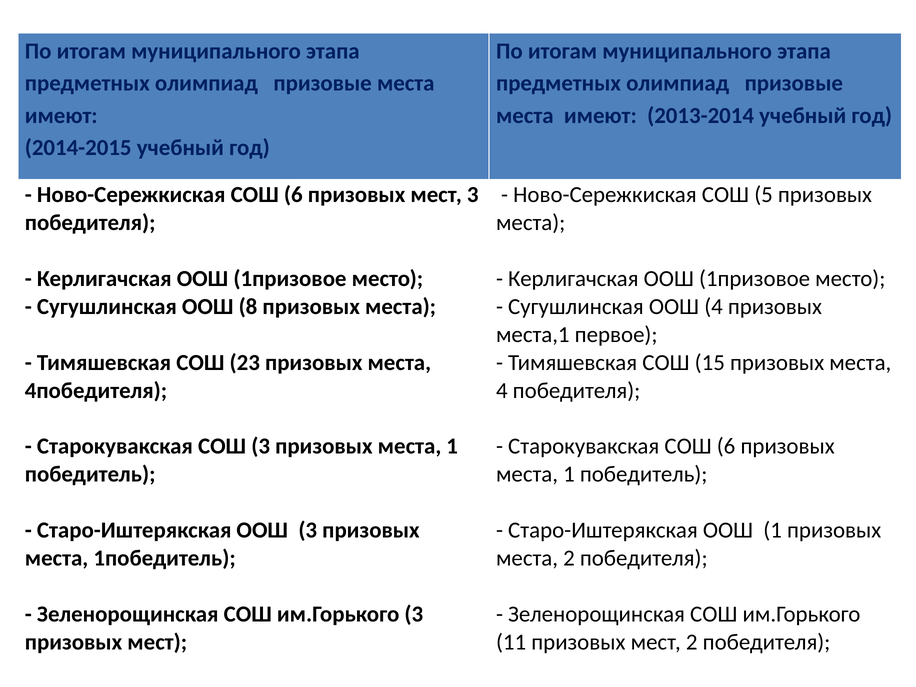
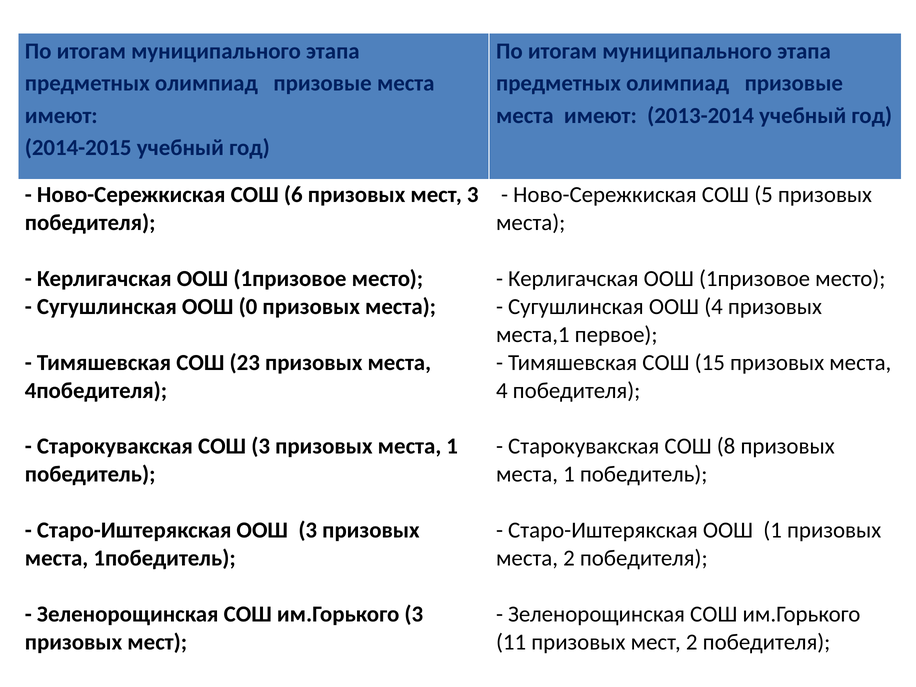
8: 8 -> 0 (248, 307)
Старокувакская СОШ 6: 6 -> 8 (726, 446)
